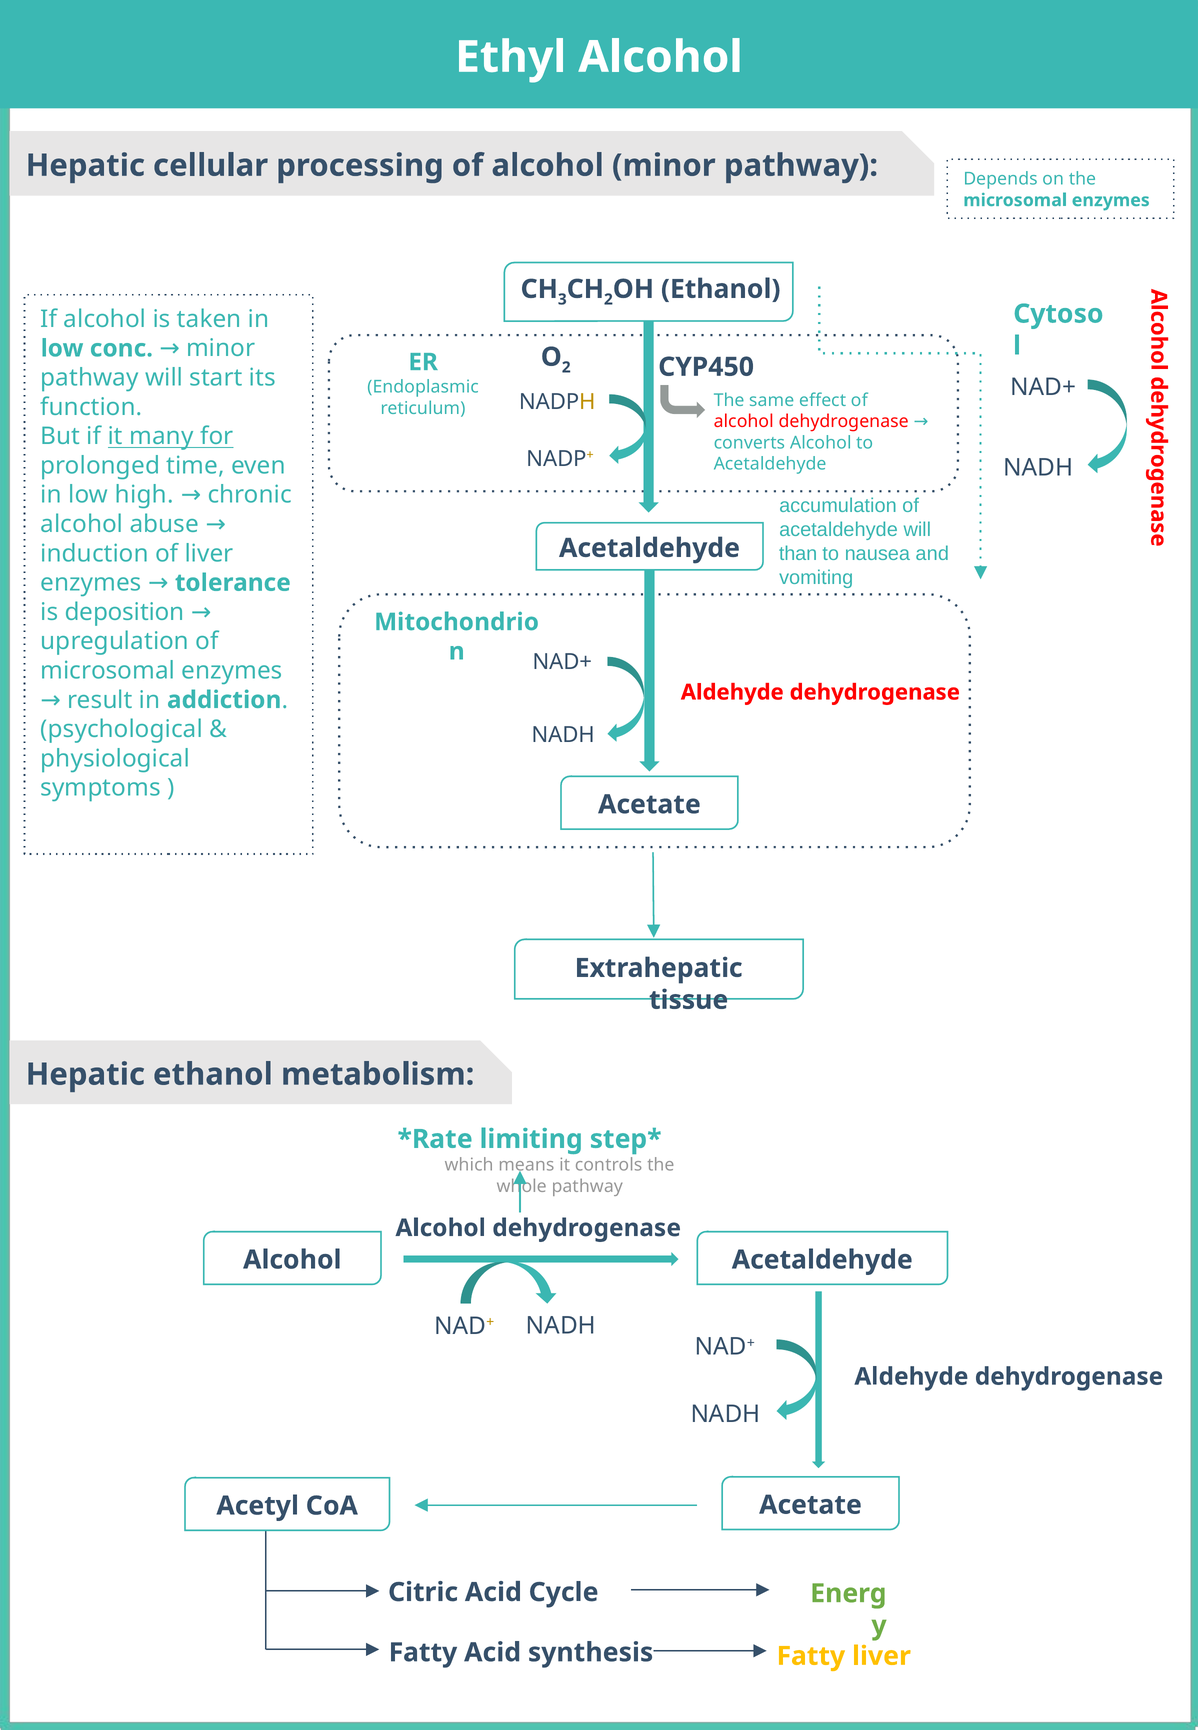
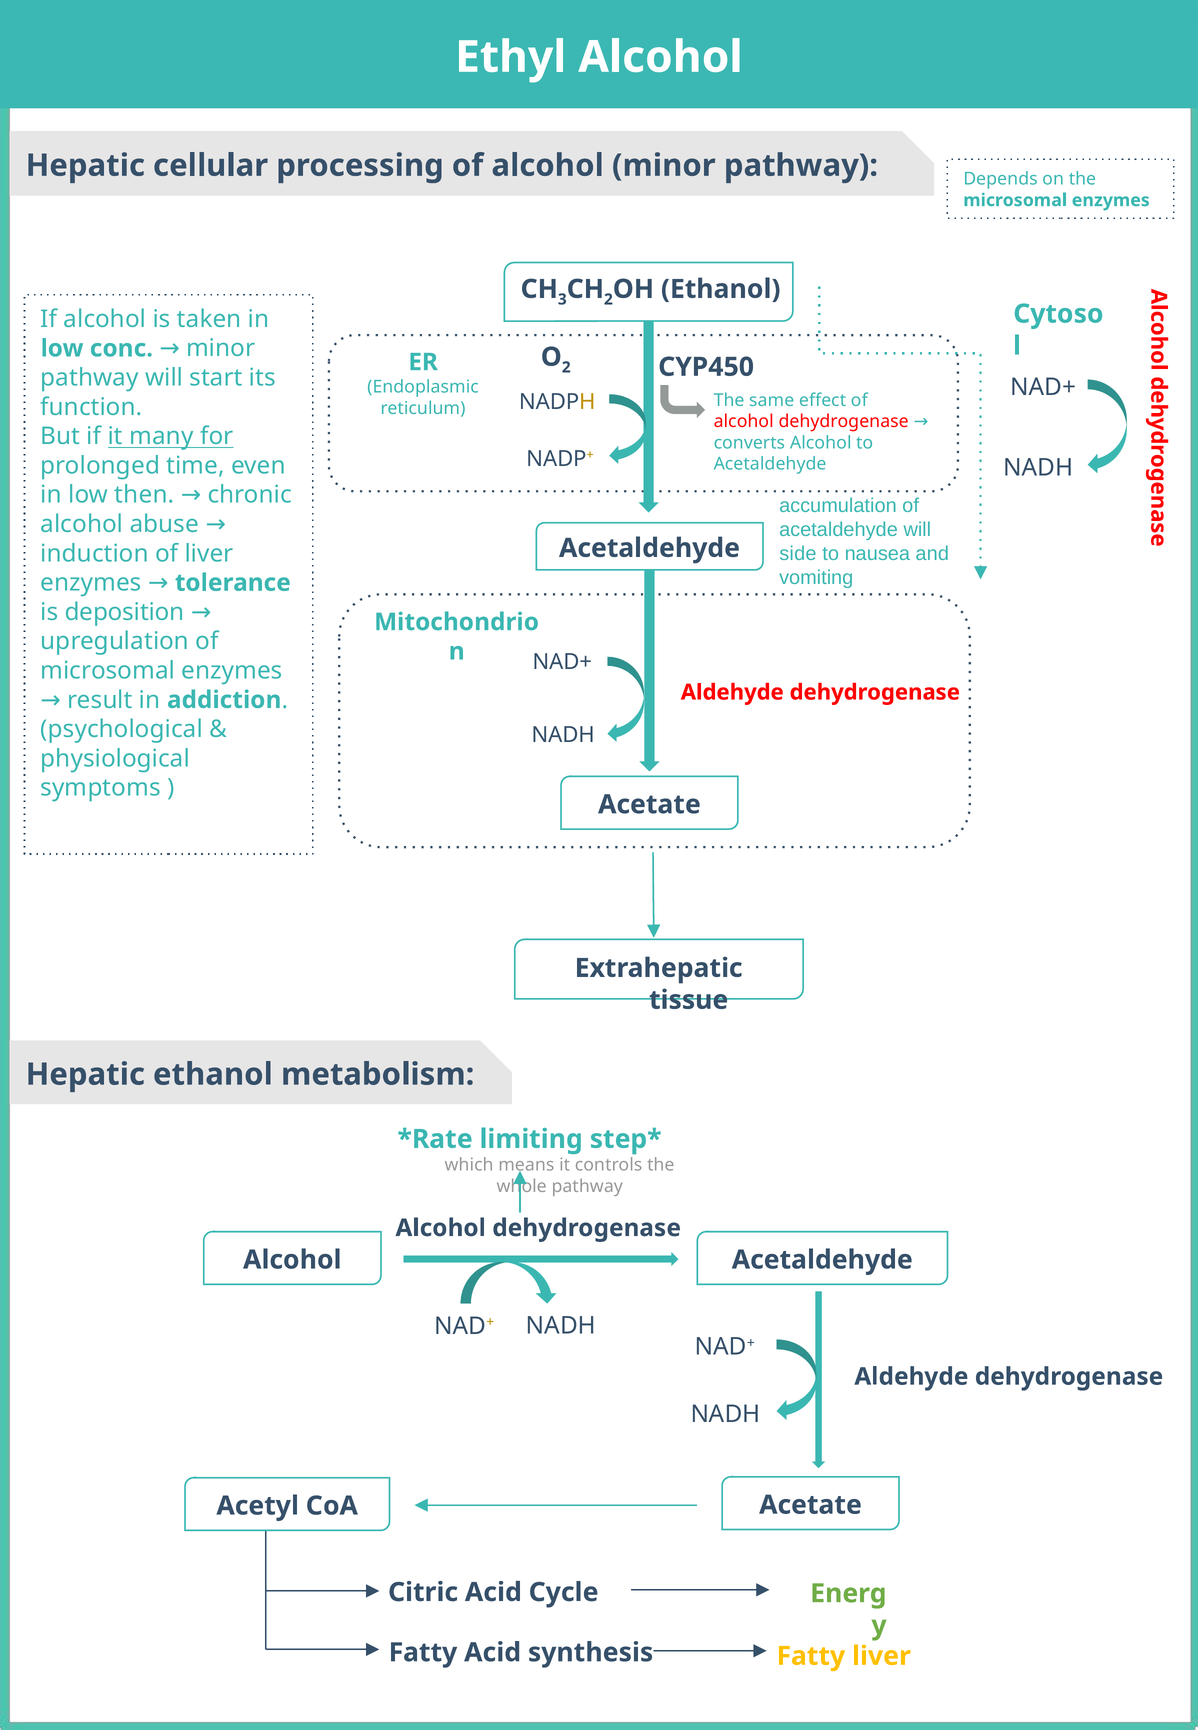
high: high -> then (144, 495)
than: than -> side (798, 554)
